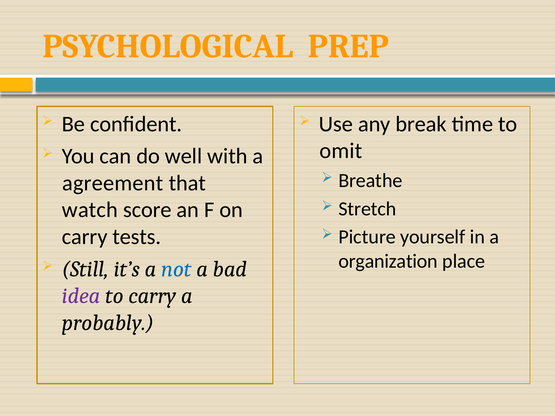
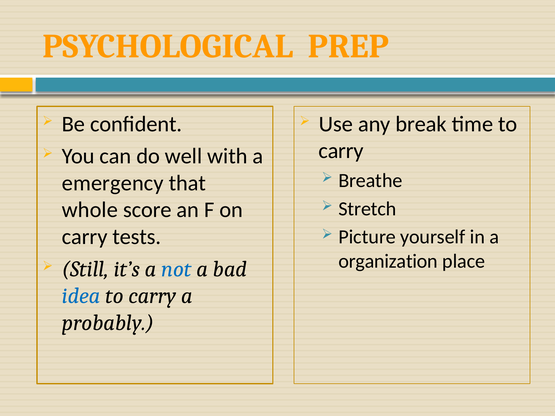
omit: omit -> carry (341, 151)
agreement: agreement -> emergency (113, 183)
watch: watch -> whole (90, 210)
idea colour: purple -> blue (81, 296)
